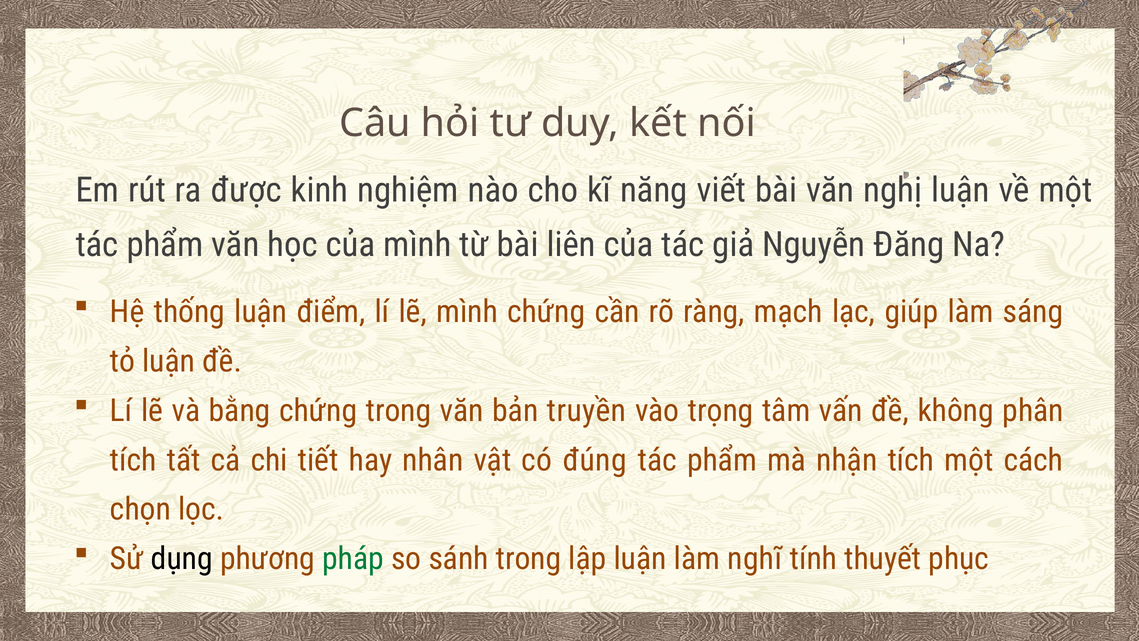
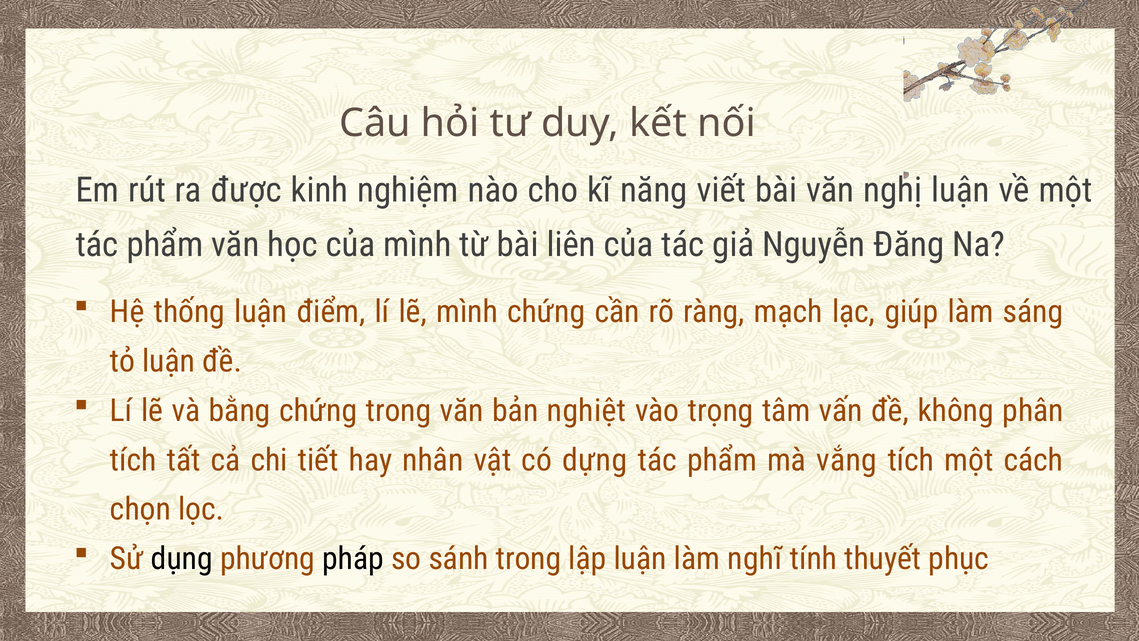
truyền: truyền -> nghiệt (587, 411)
đúng: đúng -> dựng (595, 460)
nhận: nhận -> vắng (847, 460)
pháp colour: green -> black (353, 558)
